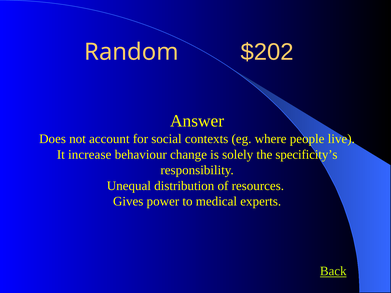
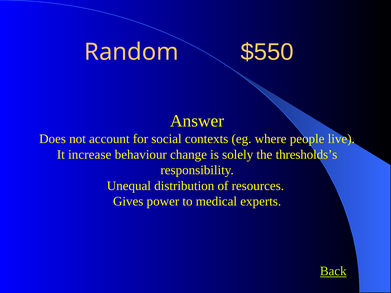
$202: $202 -> $550 (267, 52)
specificity’s: specificity’s -> thresholds’s (306, 155)
